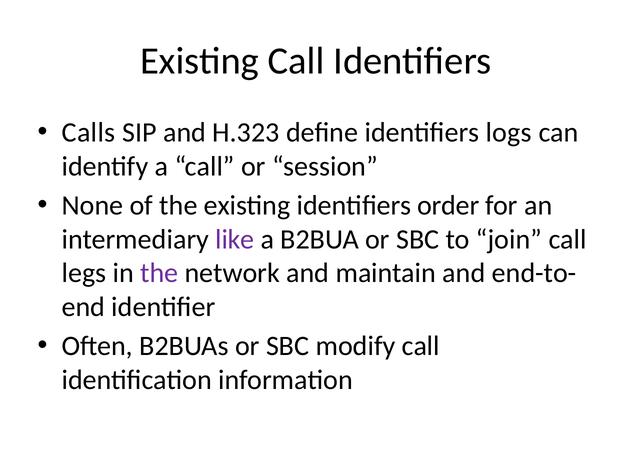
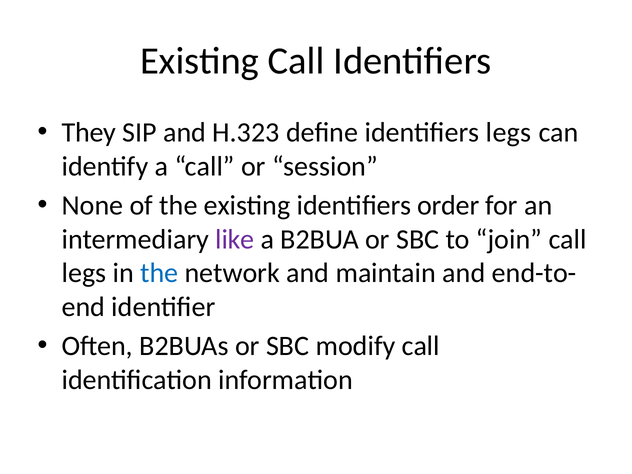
Calls: Calls -> They (89, 133)
identifiers logs: logs -> legs (509, 133)
the colour: purple -> blue (159, 273)
